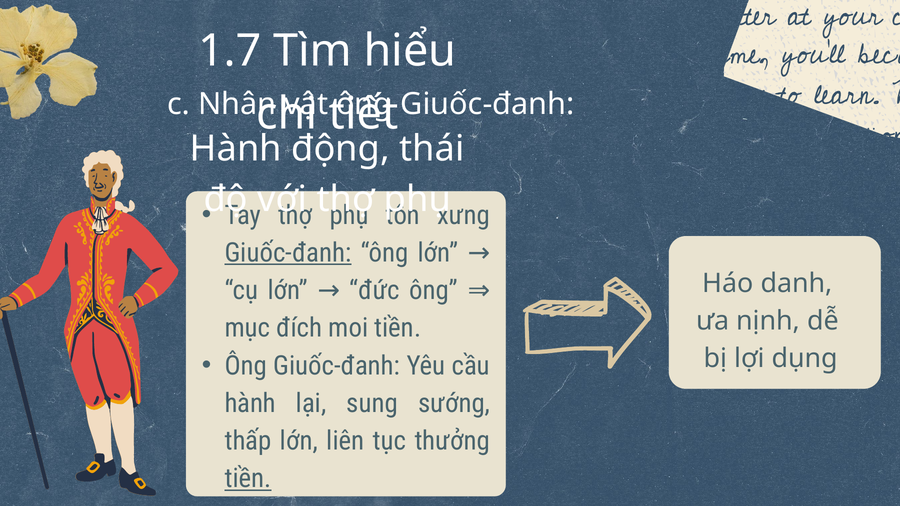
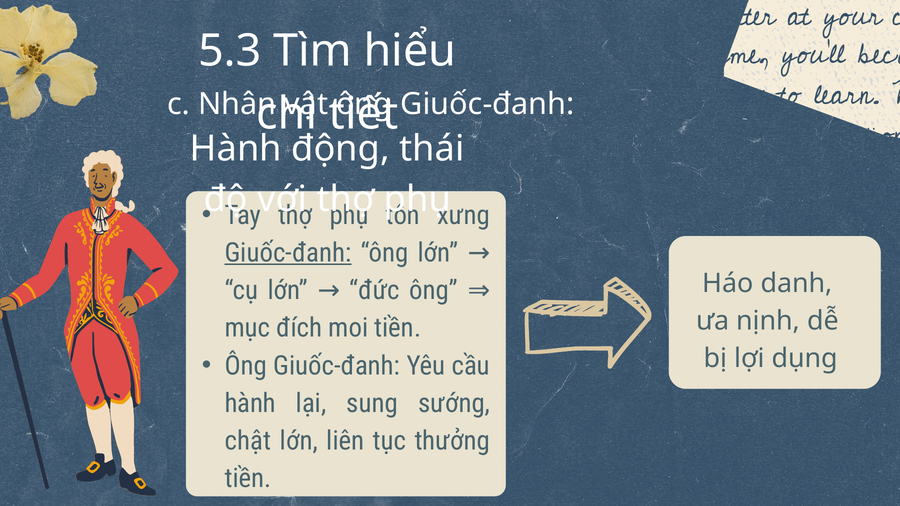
1.7: 1.7 -> 5.3 (230, 51)
thấp: thấp -> chật (248, 441)
tiền underline: present -> none (248, 479)
